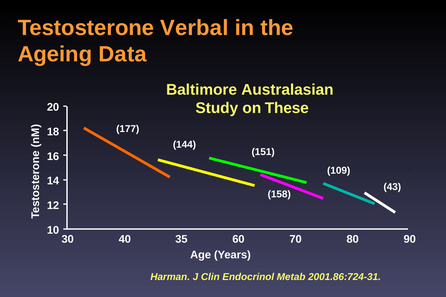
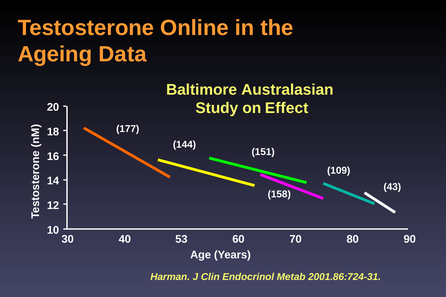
Verbal: Verbal -> Online (194, 28)
These: These -> Effect (287, 108)
35: 35 -> 53 (181, 239)
